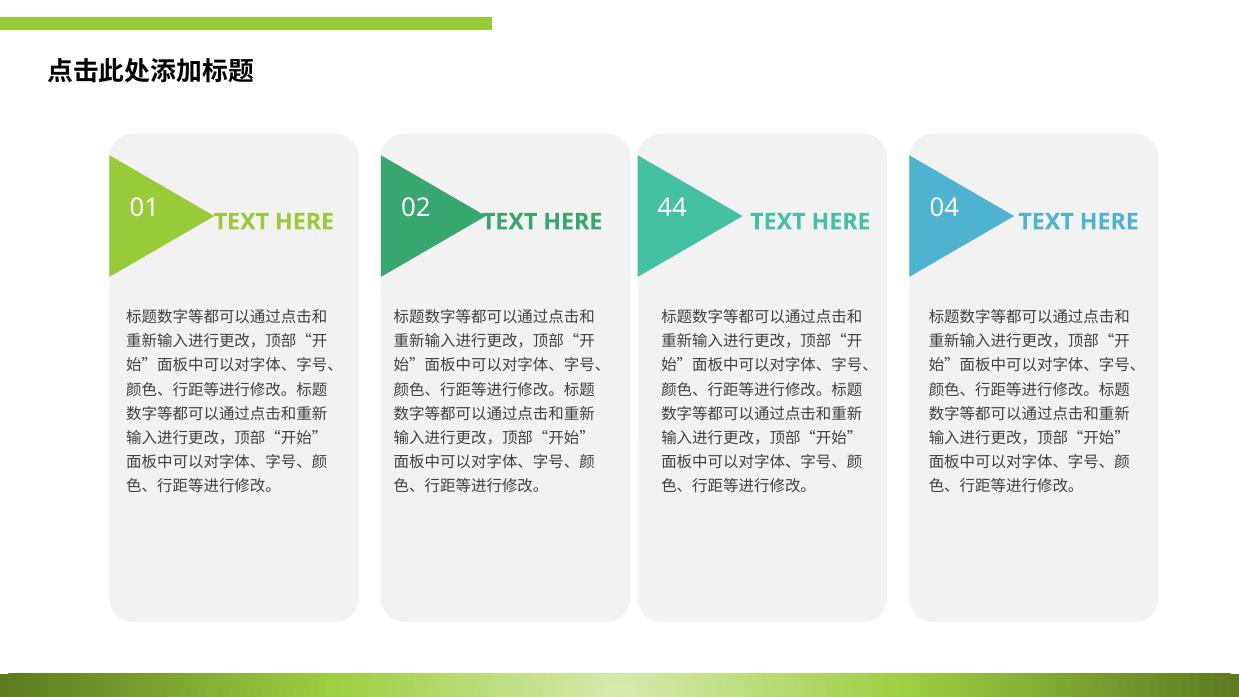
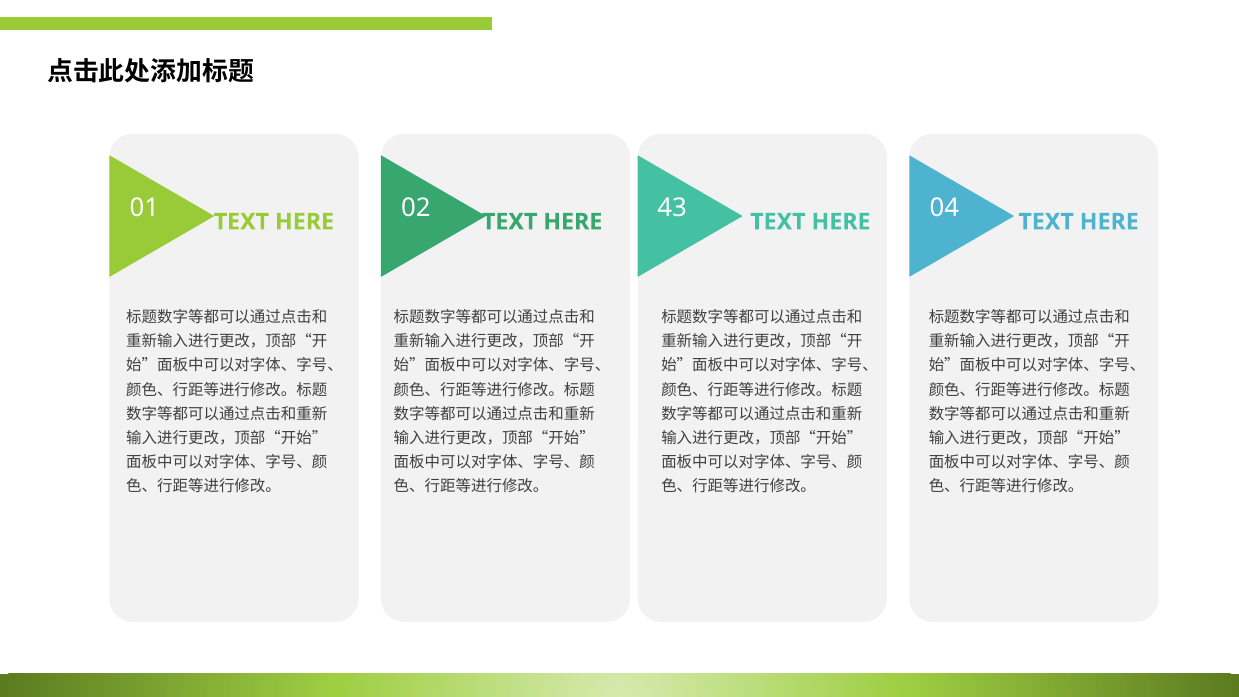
44: 44 -> 43 (672, 208)
